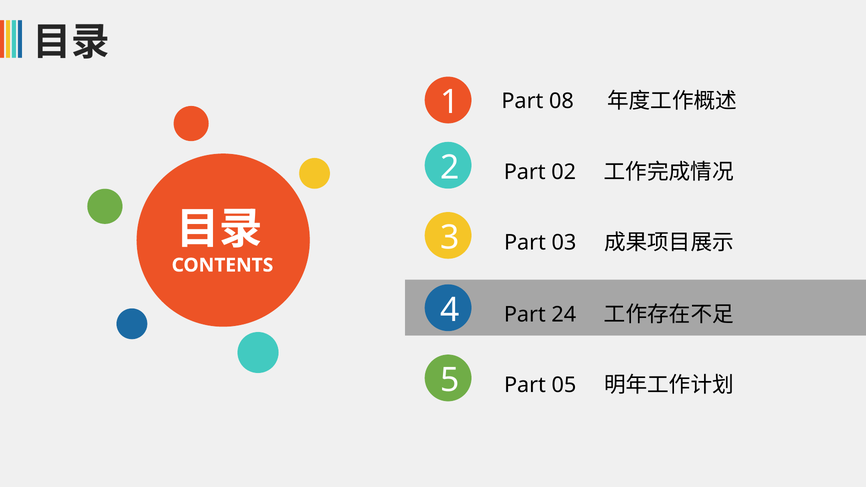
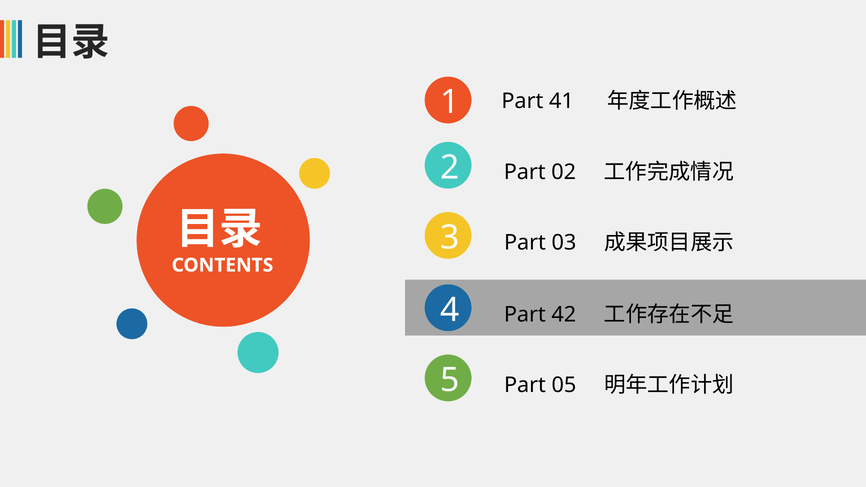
08: 08 -> 41 (561, 101)
24: 24 -> 42 (564, 315)
